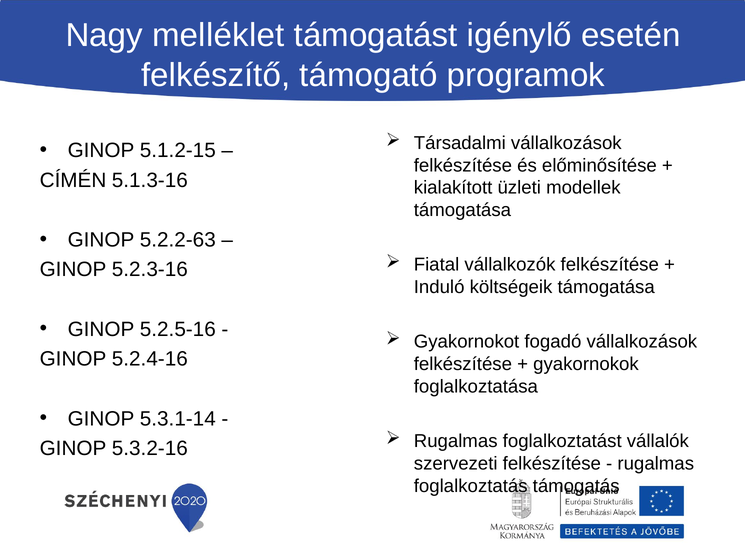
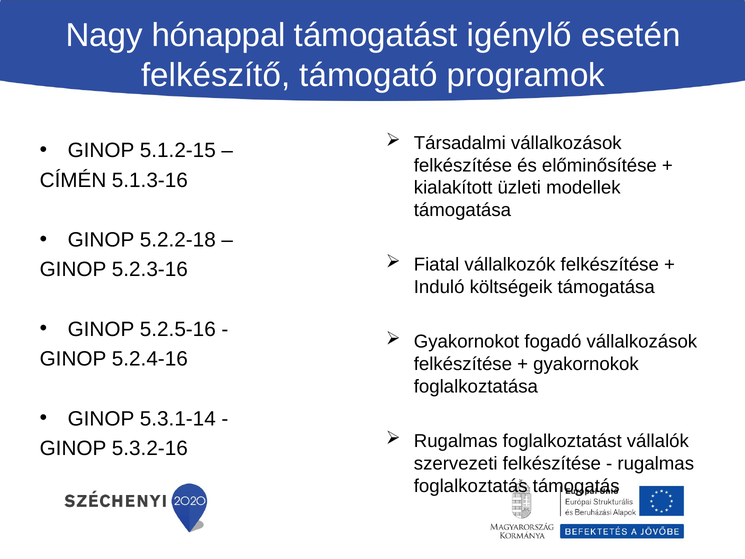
melléklet: melléklet -> hónappal (218, 35)
5.2.2-63: 5.2.2-63 -> 5.2.2-18 (178, 240)
